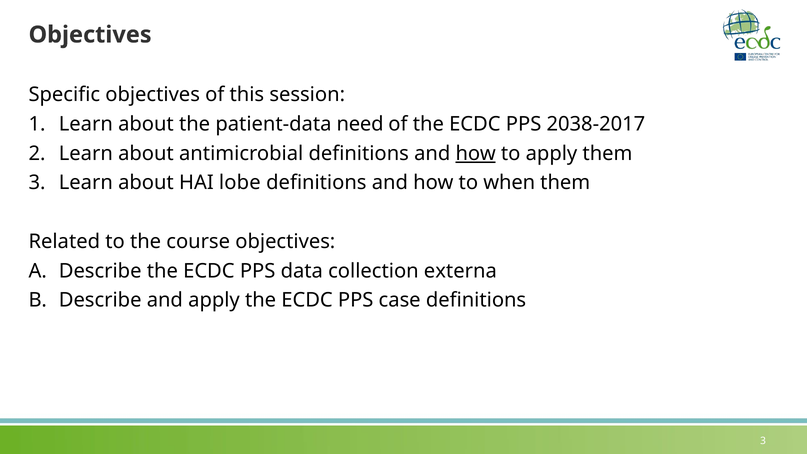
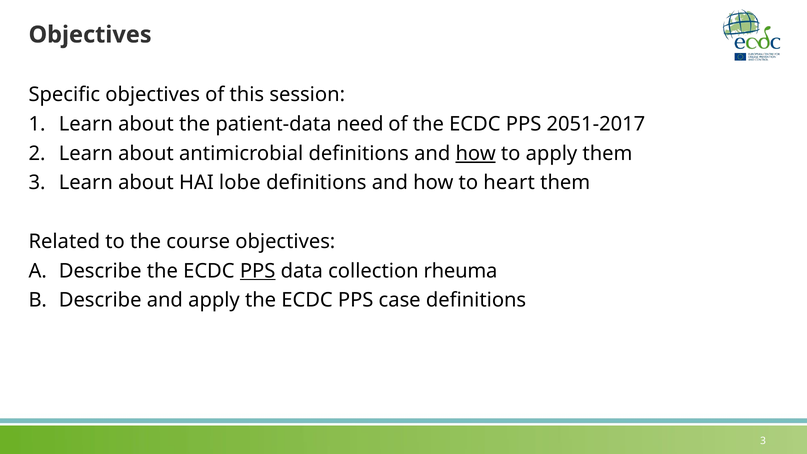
2038-2017: 2038-2017 -> 2051-2017 (596, 124)
when: when -> heart (509, 183)
PPS underline: none -> present (258, 271)
externa: externa -> rheuma (460, 271)
